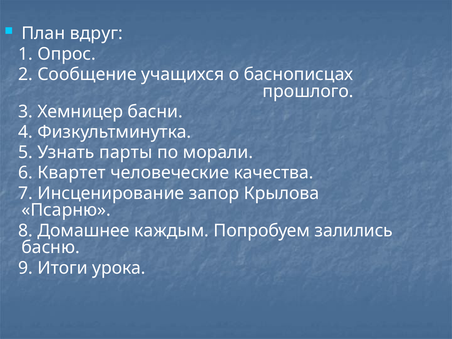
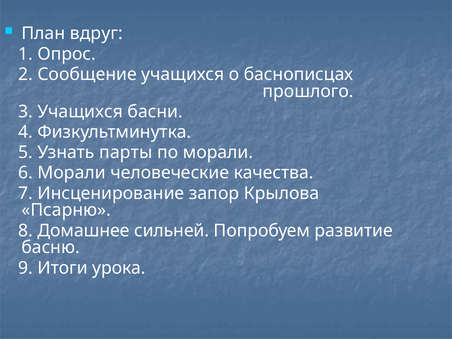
3 Хемницер: Хемницер -> Учащихся (80, 112)
6 Квартет: Квартет -> Морали (72, 173)
каждым: каждым -> сильней (172, 231)
залились: залились -> развитие (354, 231)
